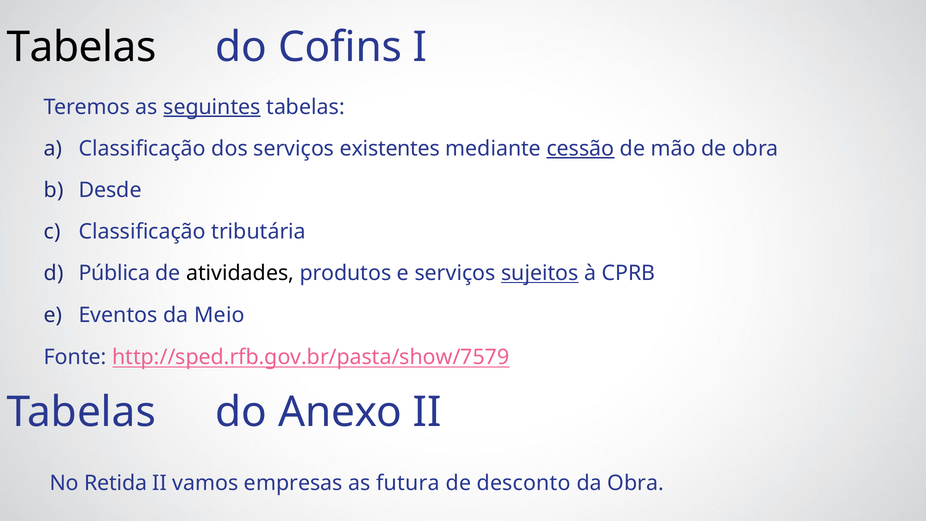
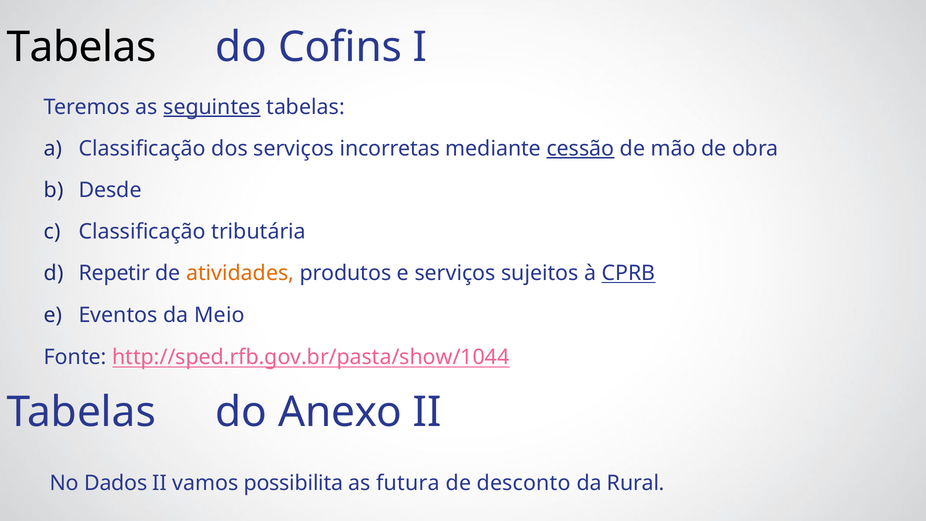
existentes: existentes -> incorretas (390, 149)
Pública: Pública -> Repetir (114, 273)
atividades colour: black -> orange (240, 273)
sujeitos underline: present -> none (540, 273)
CPRB underline: none -> present (629, 273)
http://sped.rfb.gov.br/pasta/show/7579: http://sped.rfb.gov.br/pasta/show/7579 -> http://sped.rfb.gov.br/pasta/show/1044 (311, 357)
Retida: Retida -> Dados (116, 483)
empresas: empresas -> possibilita (293, 483)
da Obra: Obra -> Rural (636, 483)
